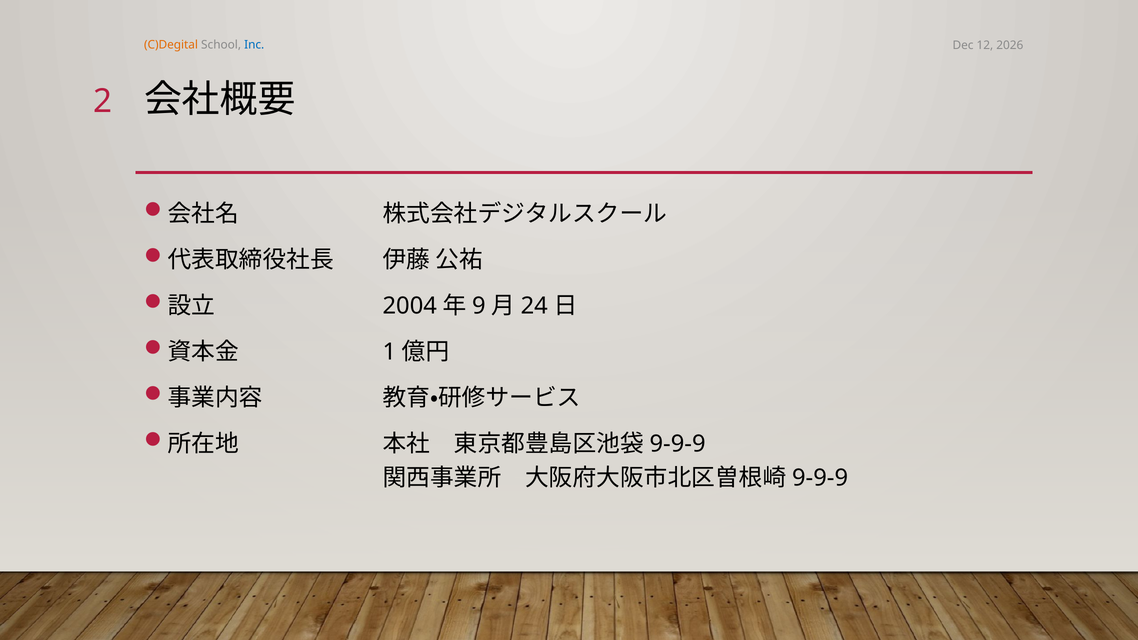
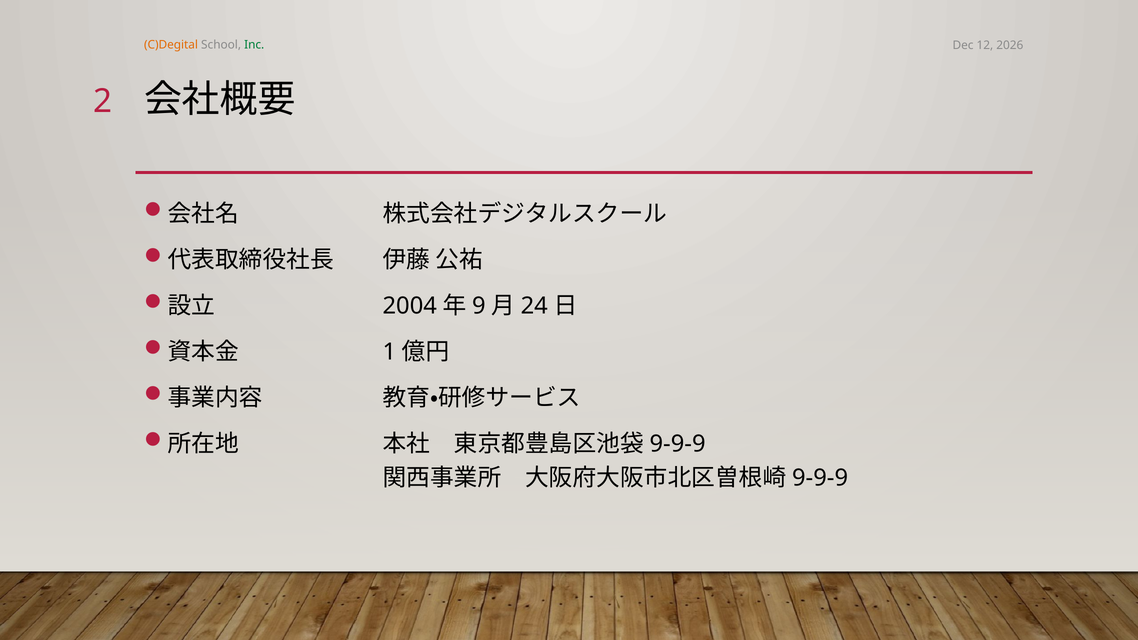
Inc colour: blue -> green (254, 45)
